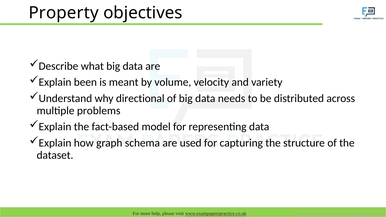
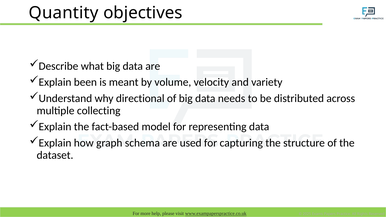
Property: Property -> Quantity (64, 13)
problems: problems -> collecting (99, 111)
